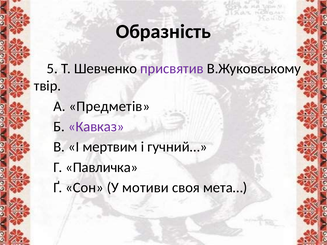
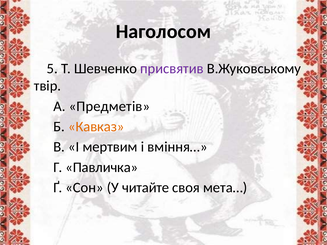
Образність: Образність -> Наголосом (163, 32)
Кавказ colour: purple -> orange (96, 127)
гучний…: гучний… -> вміння… (177, 147)
мотиви: мотиви -> читайте (146, 188)
